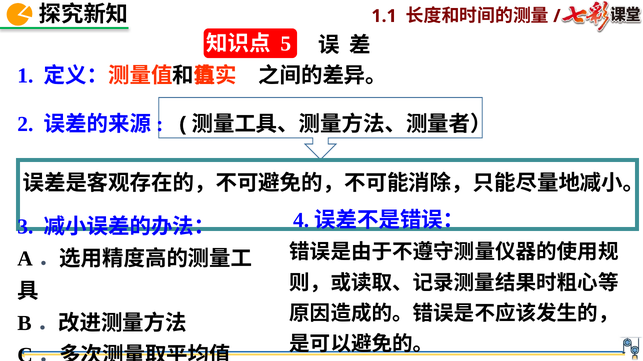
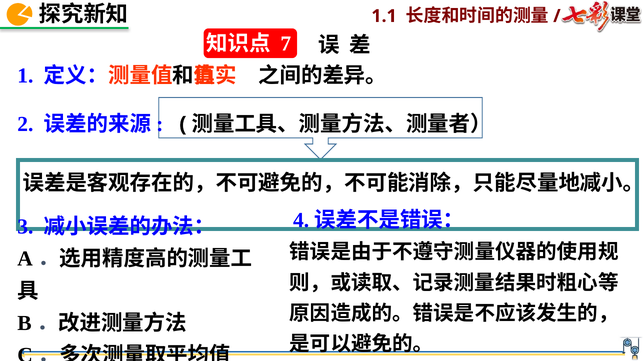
5: 5 -> 7 (286, 44)
